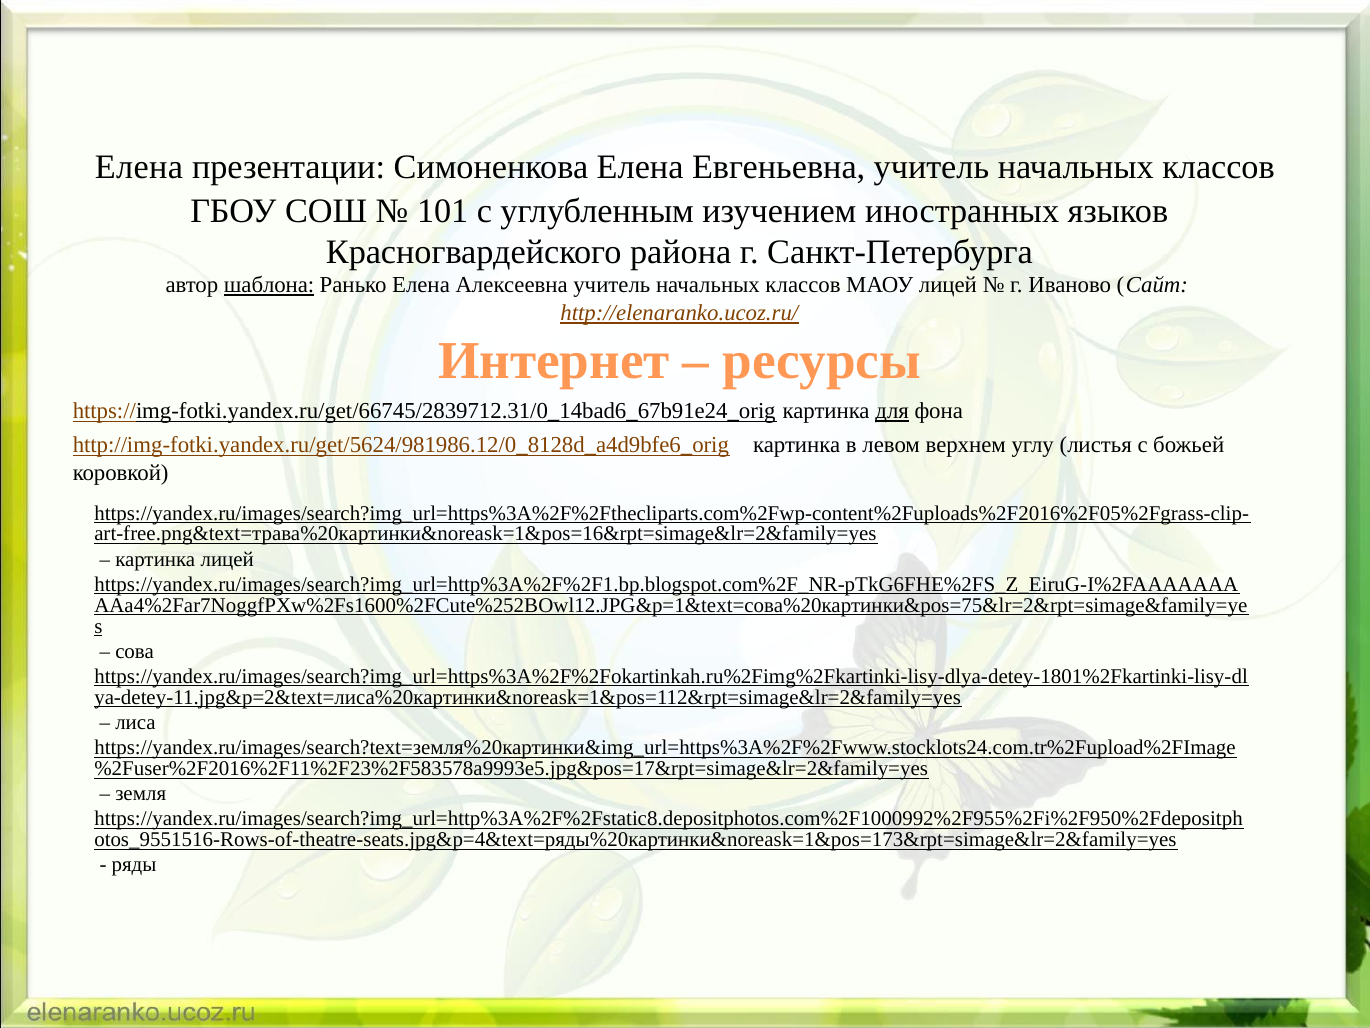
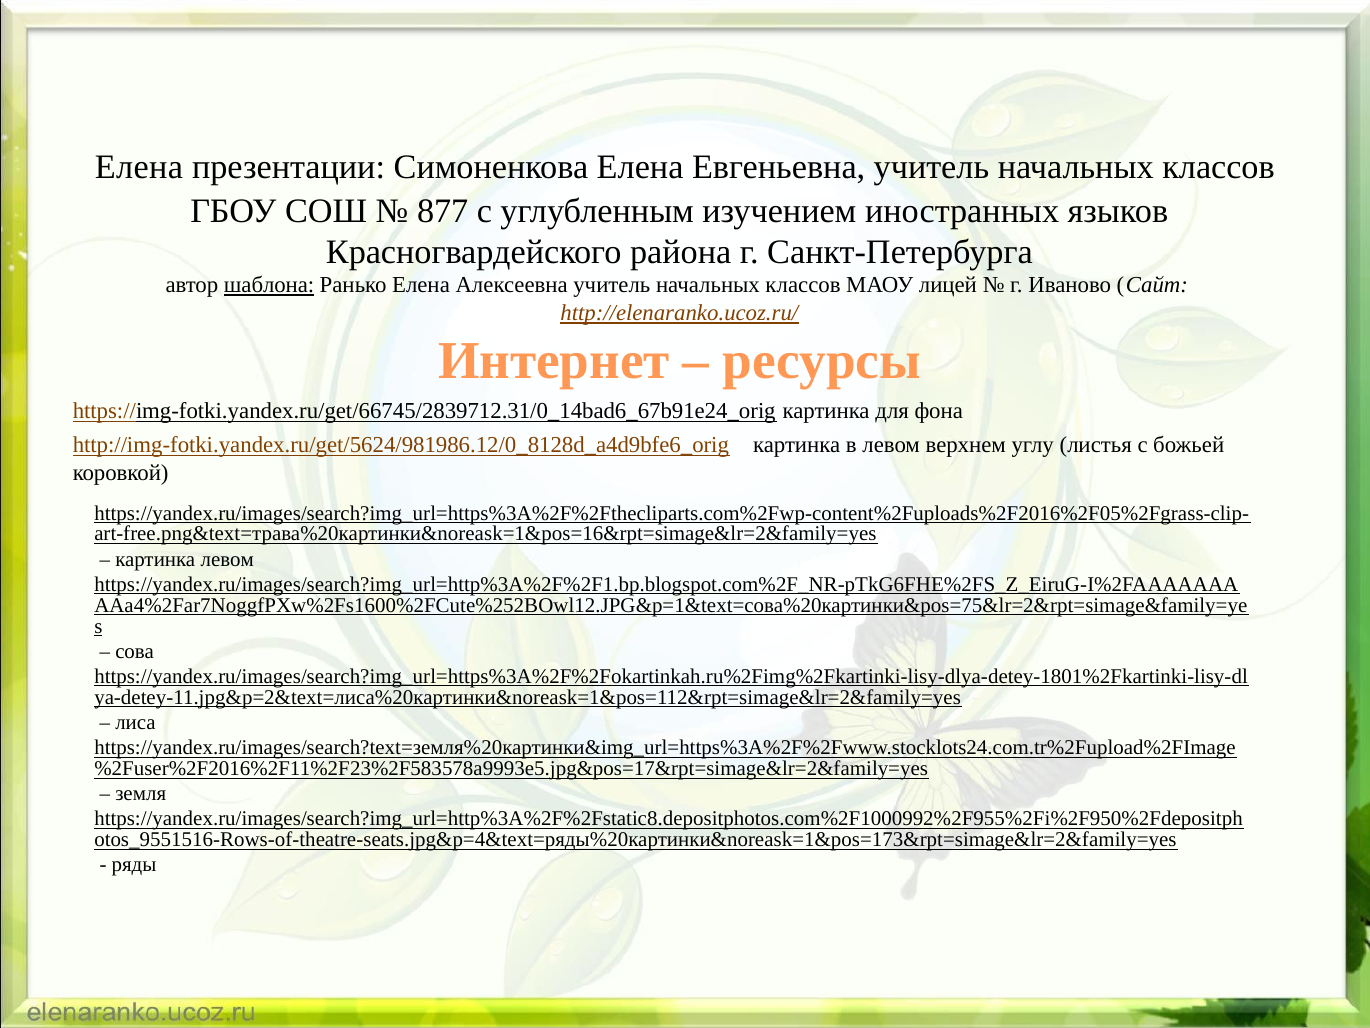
101: 101 -> 877 (443, 211)
для underline: present -> none (892, 411)
картинка лицей: лицей -> левом (227, 559)
